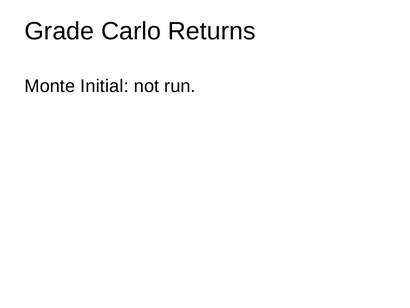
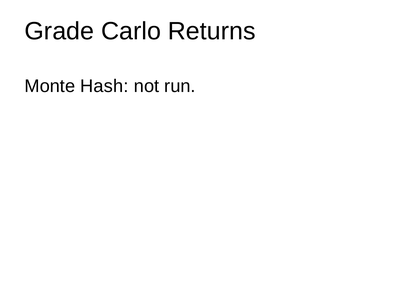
Initial: Initial -> Hash (104, 86)
